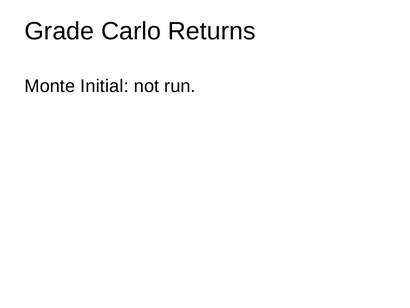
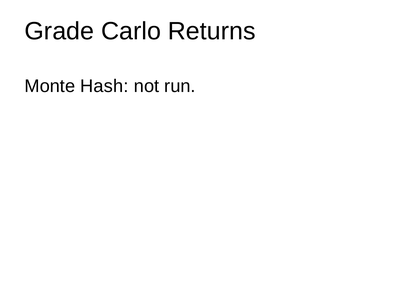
Initial: Initial -> Hash (104, 86)
